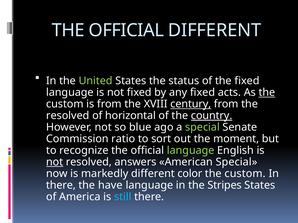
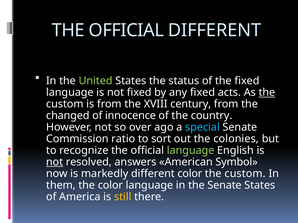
century underline: present -> none (191, 104)
resolved: resolved -> changed (68, 116)
horizontal: horizontal -> innocence (131, 116)
country underline: present -> none (212, 116)
blue: blue -> over (140, 127)
special colour: light green -> light blue (202, 127)
moment: moment -> colonies (236, 139)
American Special: Special -> Symbol (237, 162)
there: there -> them (61, 186)
the have: have -> color (110, 186)
the Stripes: Stripes -> Senate (225, 186)
still colour: light blue -> yellow (123, 197)
